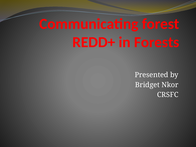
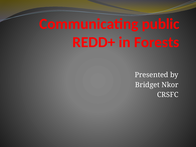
forest: forest -> public (161, 24)
